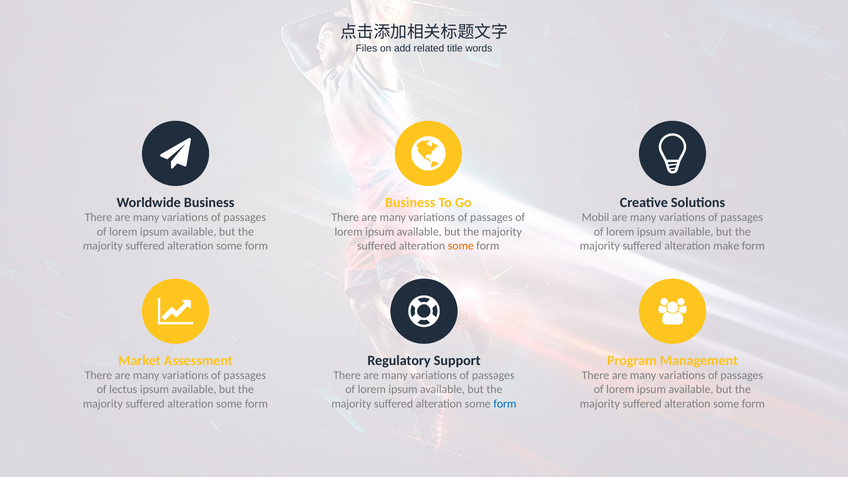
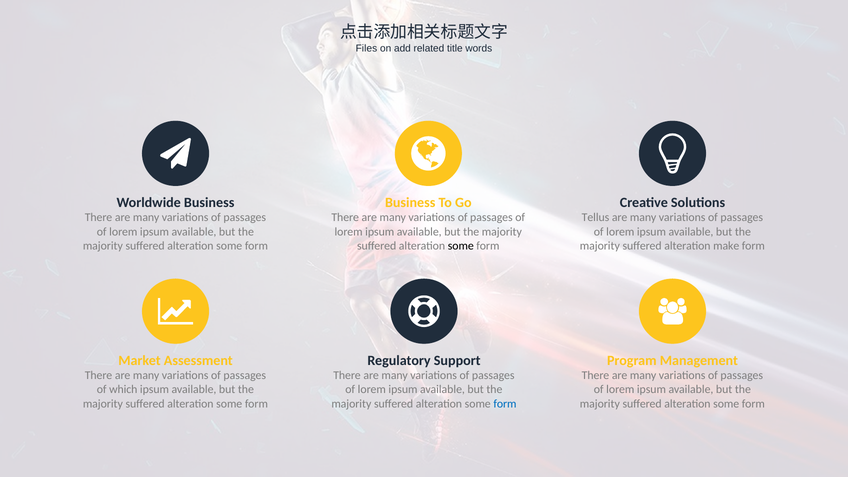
Mobil: Mobil -> Tellus (596, 218)
some colour: orange -> black (461, 246)
lectus: lectus -> which (123, 390)
